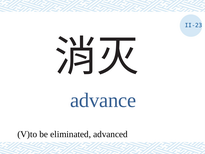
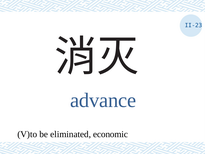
advanced: advanced -> economic (111, 134)
